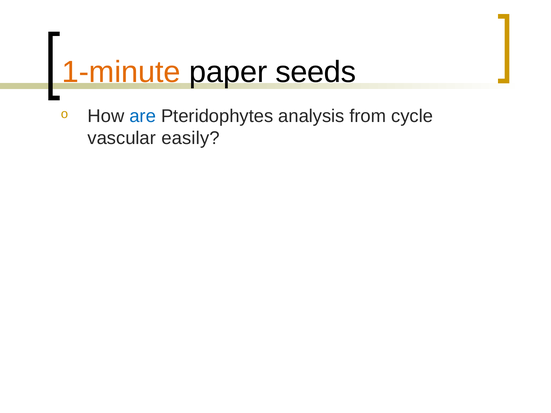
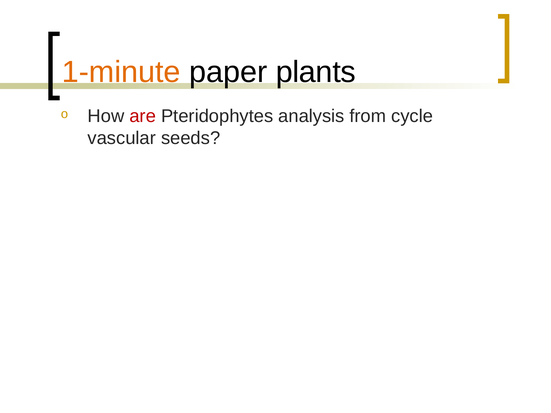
seeds: seeds -> plants (316, 72)
are colour: blue -> red (143, 116)
easily: easily -> seeds (191, 138)
